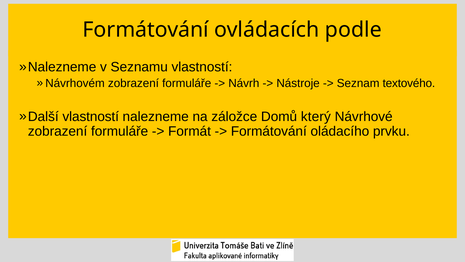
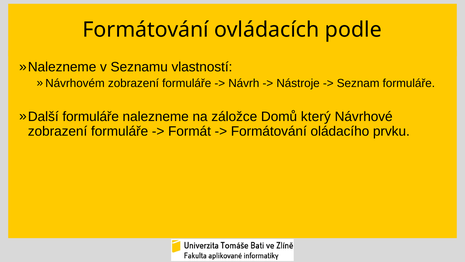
Seznam textového: textového -> formuláře (409, 83)
vlastností: vlastností -> formuláře (91, 116)
